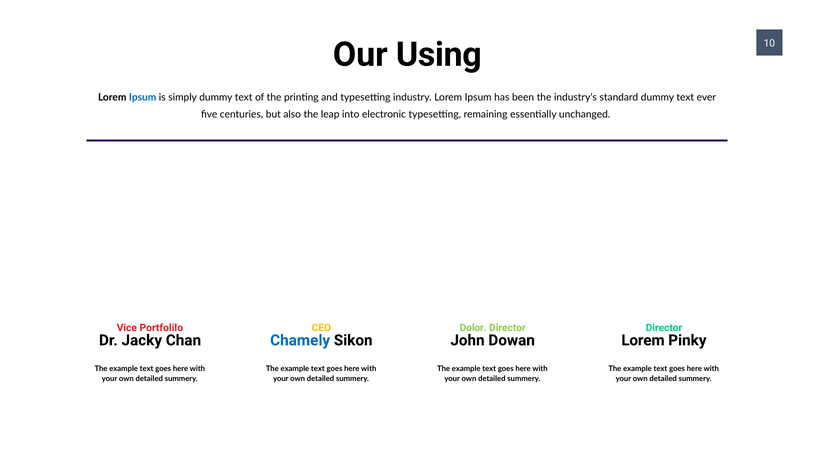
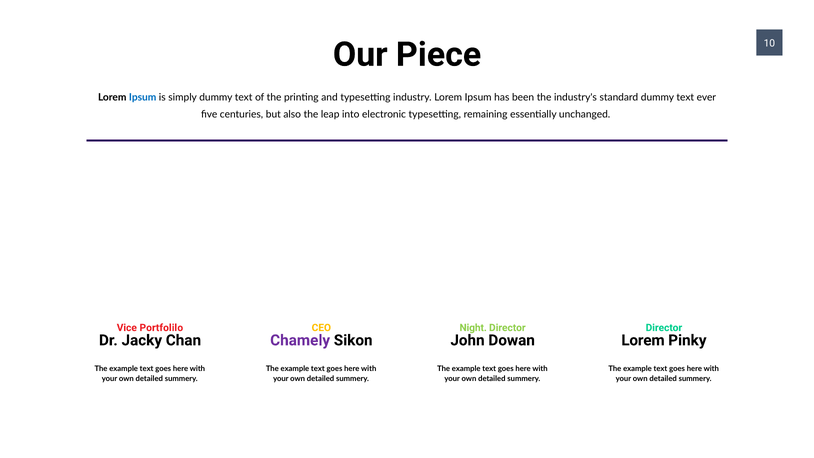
Using: Using -> Piece (439, 55)
Dolor: Dolor -> Night (473, 328)
Chamely colour: blue -> purple (300, 340)
